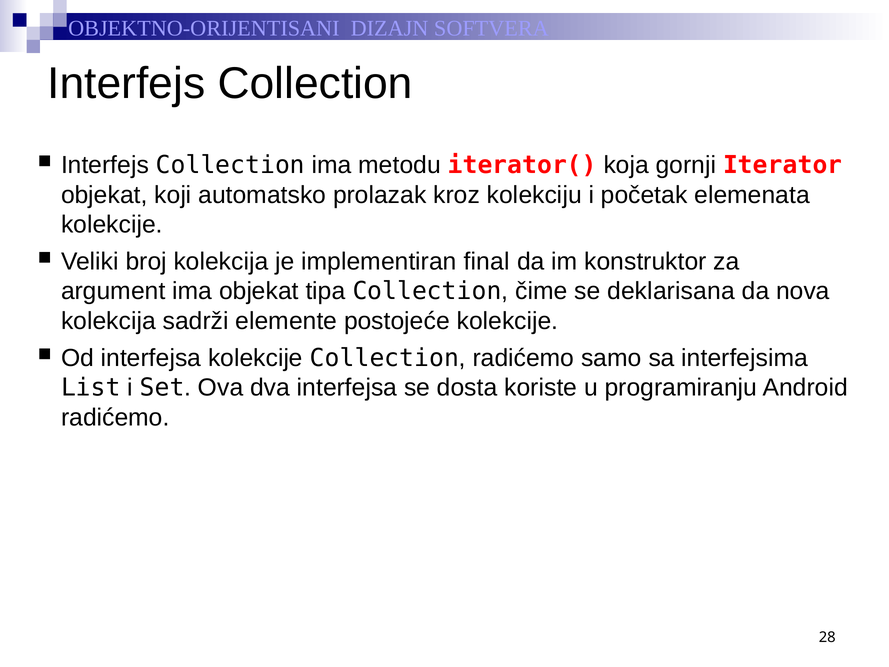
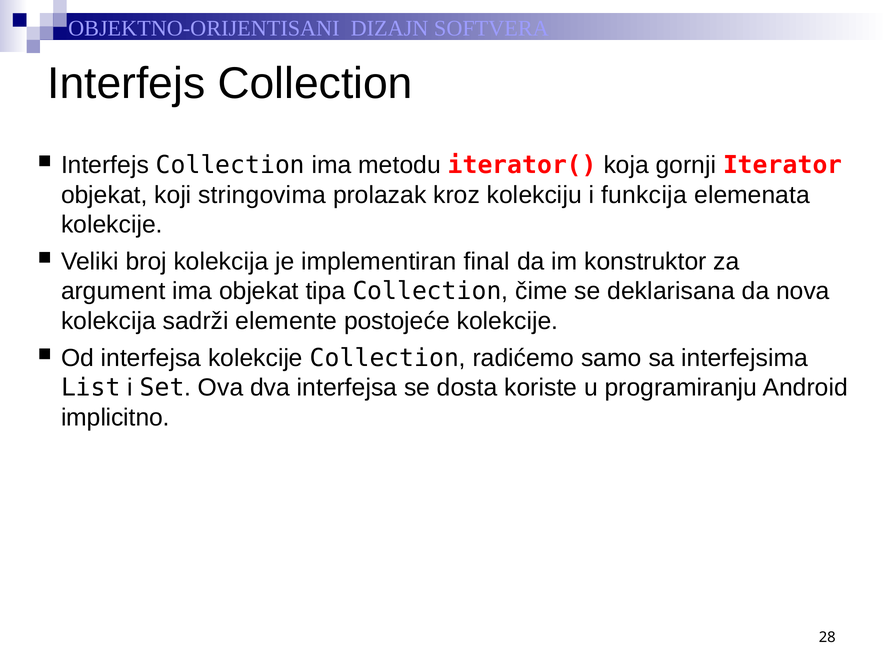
automatsko: automatsko -> stringovima (262, 195)
početak: početak -> funkcija (644, 195)
radićemo: radićemo -> implicitno (115, 417)
